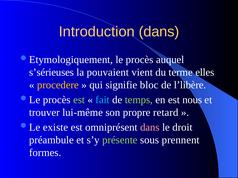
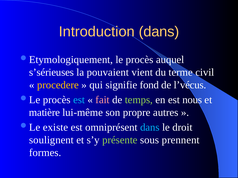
elles: elles -> civil (205, 73)
bloc: bloc -> fond (149, 85)
l’libère: l’libère -> l’vécus (190, 85)
est colour: light green -> light blue (79, 100)
fait colour: light blue -> pink (103, 100)
trouver: trouver -> matière (44, 113)
retard: retard -> autres (166, 113)
dans colour: pink -> light blue (150, 128)
préambule: préambule -> soulignent (51, 140)
